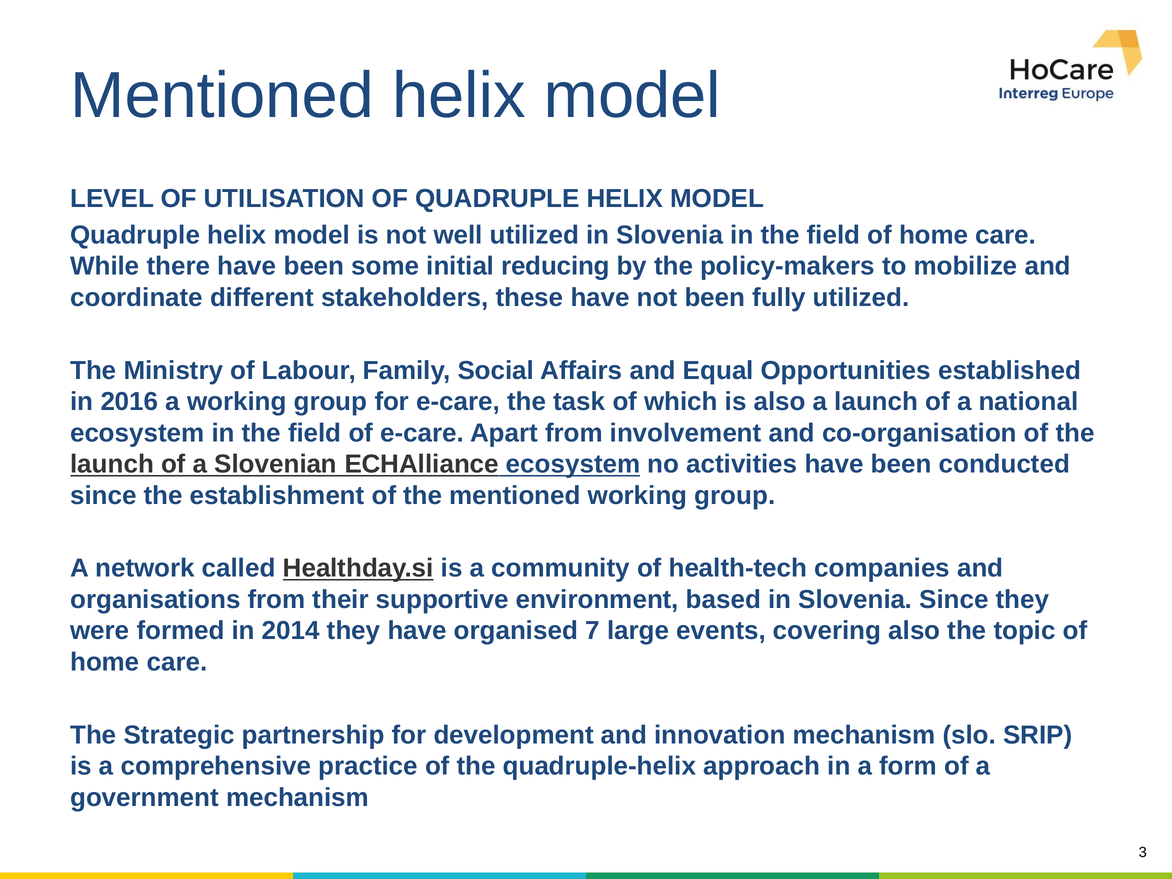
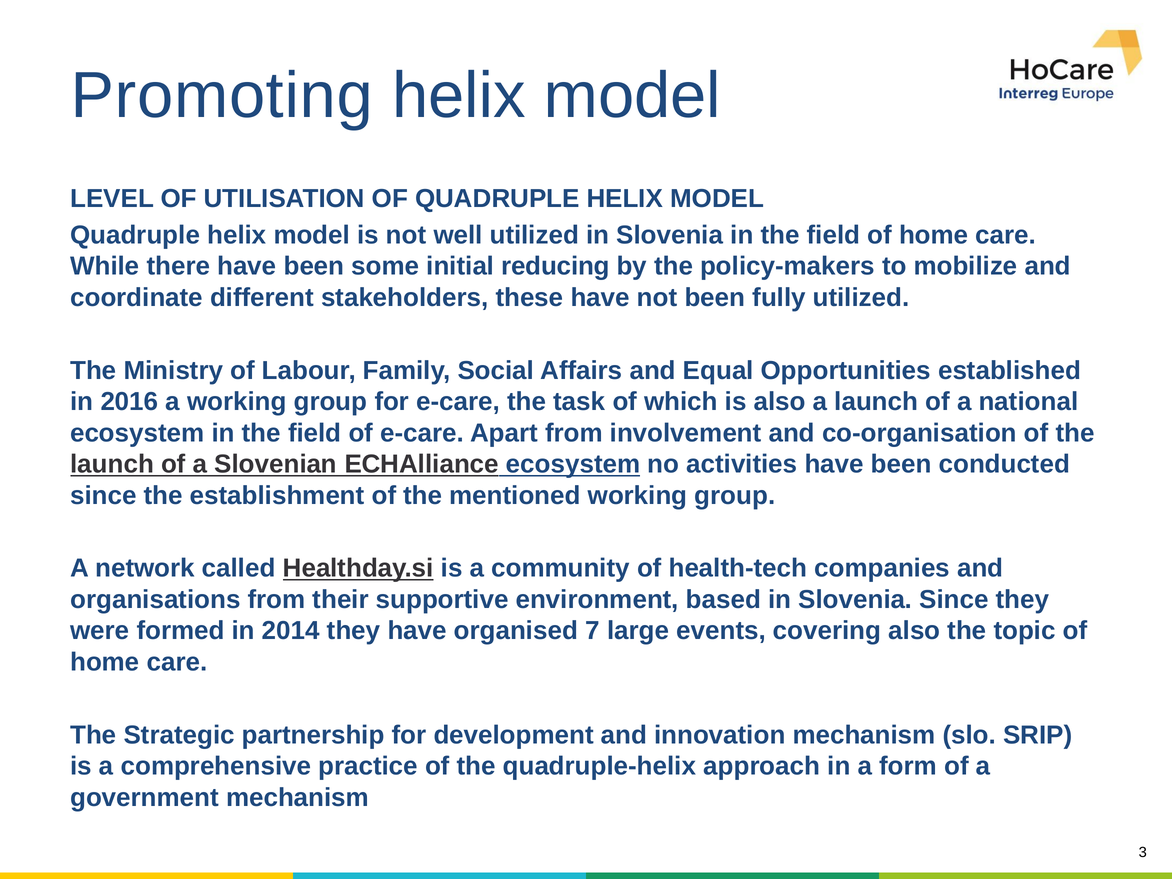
Mentioned: Mentioned -> Promoting (222, 96)
